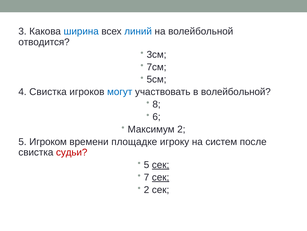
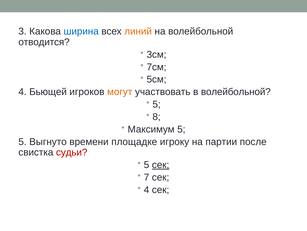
линий colour: blue -> orange (138, 31)
4 Свистка: Свистка -> Бьющей (48, 92)
могут colour: blue -> orange (120, 92)
8: 8 -> 5 (157, 104)
6: 6 -> 8 (157, 116)
Максимум 2: 2 -> 5 (181, 129)
Игроком: Игроком -> Выгнуто (48, 141)
систем: систем -> партии (221, 141)
сек underline: present -> none (161, 177)
2: 2 -> 4 (146, 189)
